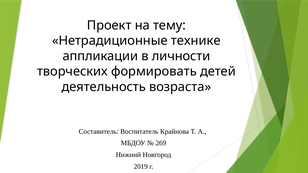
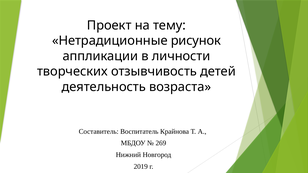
технике: технике -> рисунок (196, 41)
формировать: формировать -> отзывчивость (154, 72)
